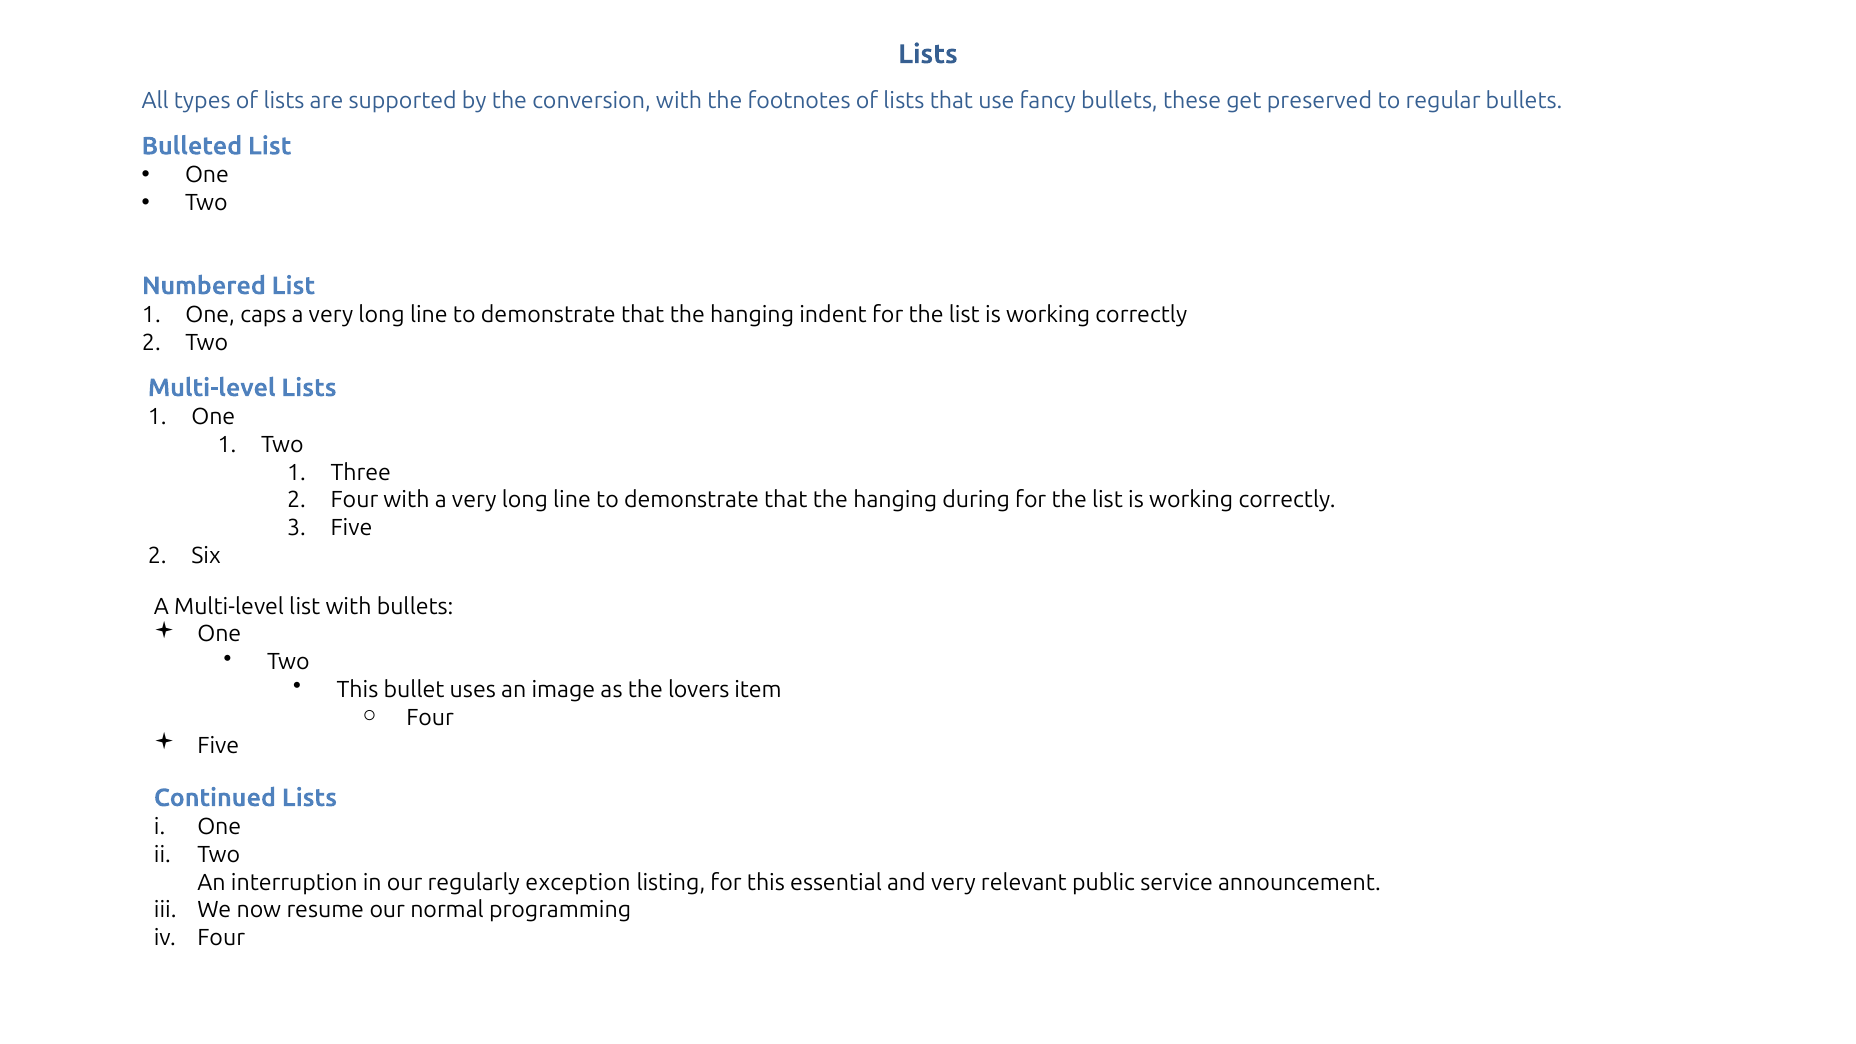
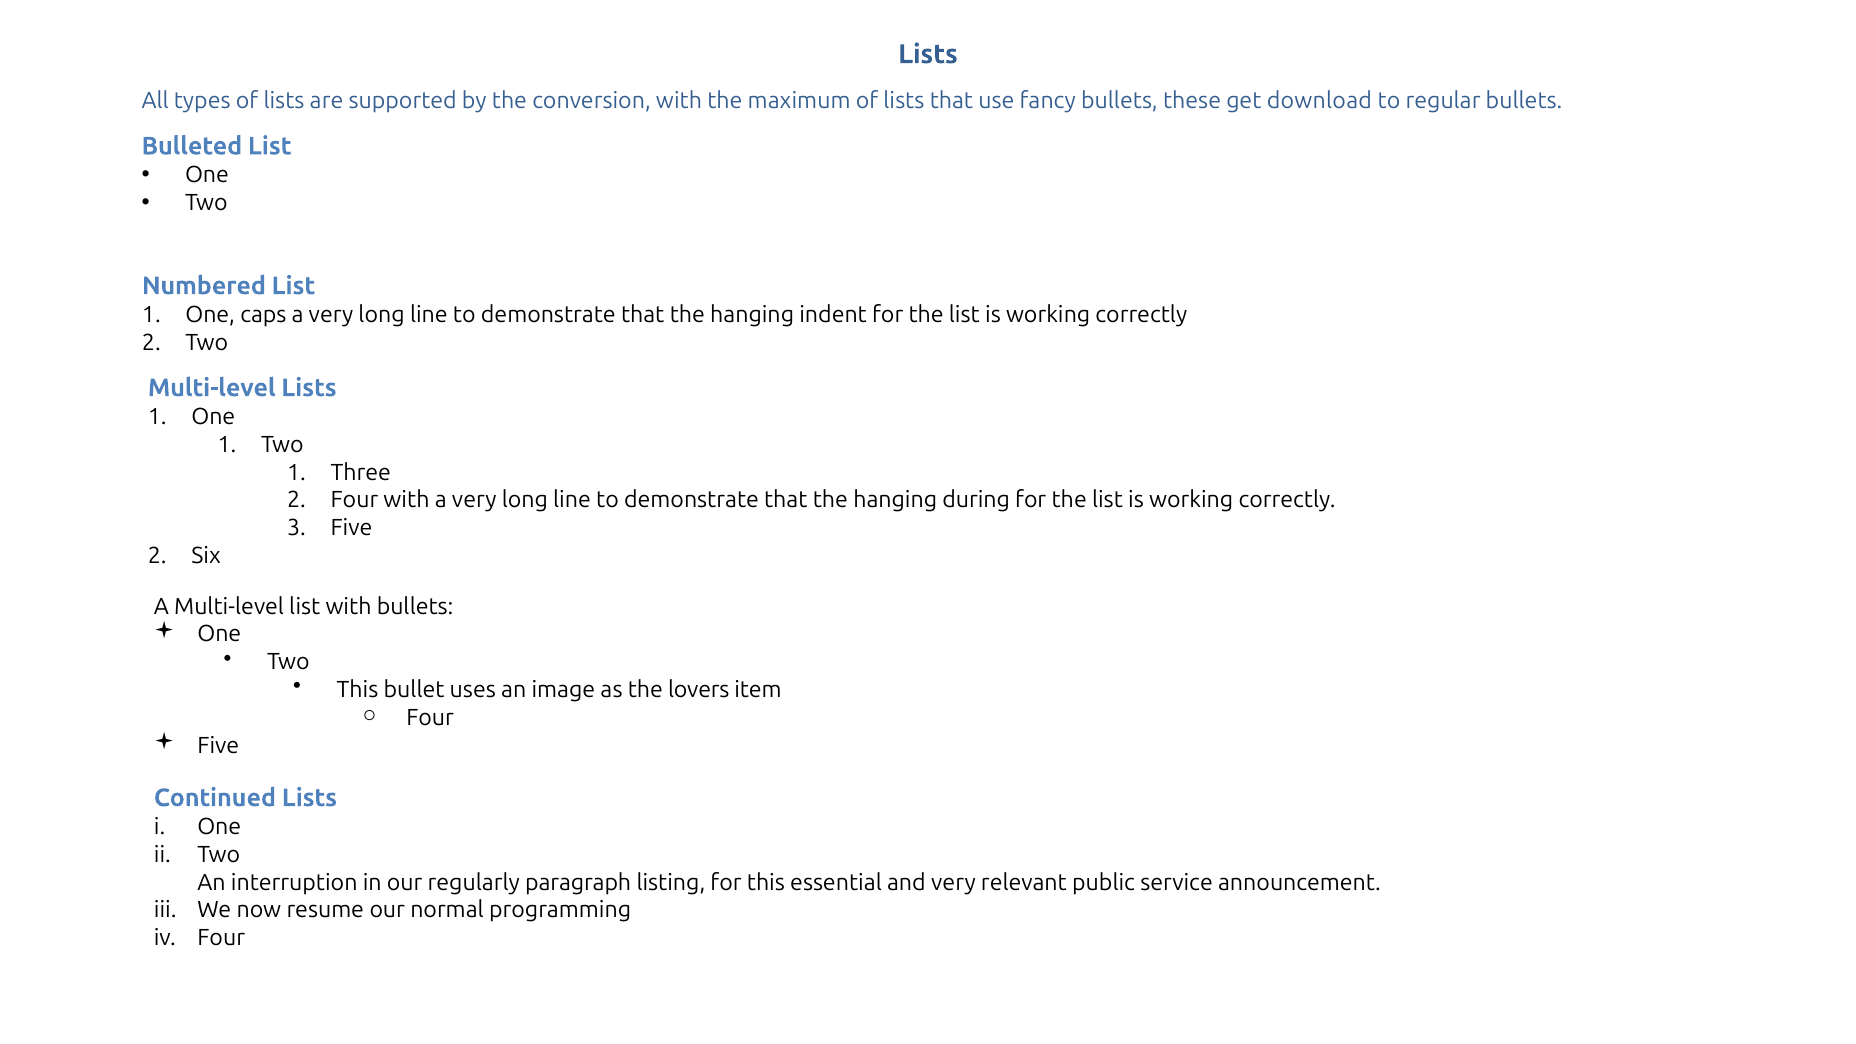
footnotes: footnotes -> maximum (799, 101)
preserved: preserved -> download (1319, 101)
exception: exception -> paragraph (578, 882)
